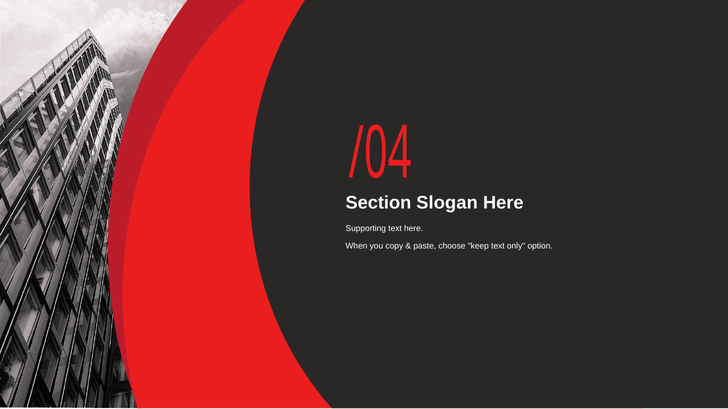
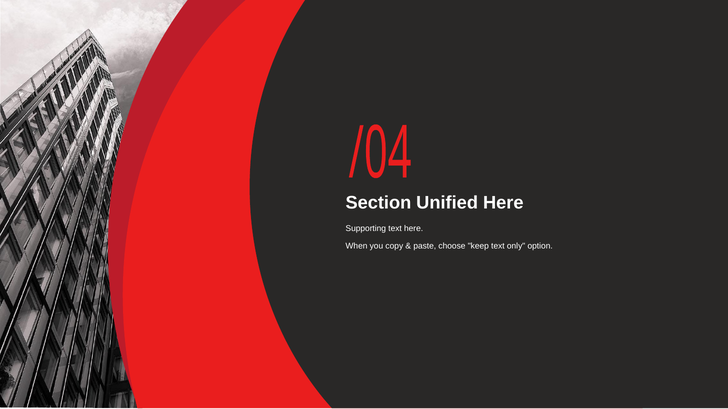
Slogan: Slogan -> Unified (447, 203)
